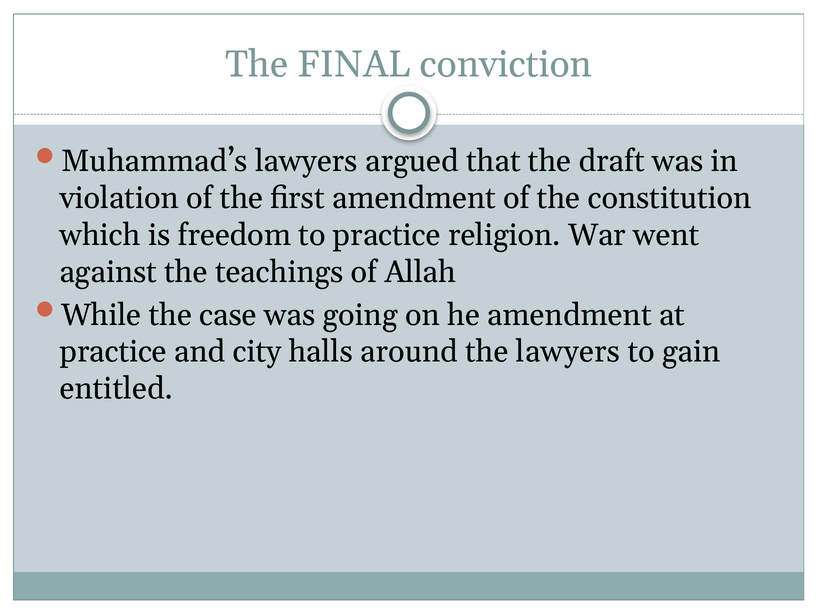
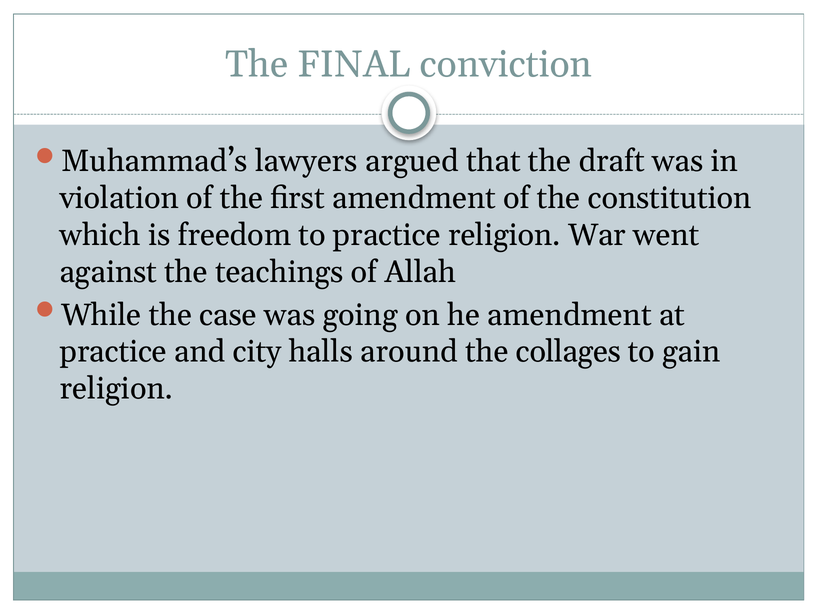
the lawyers: lawyers -> collages (568, 352)
entitled: entitled -> religion (116, 388)
